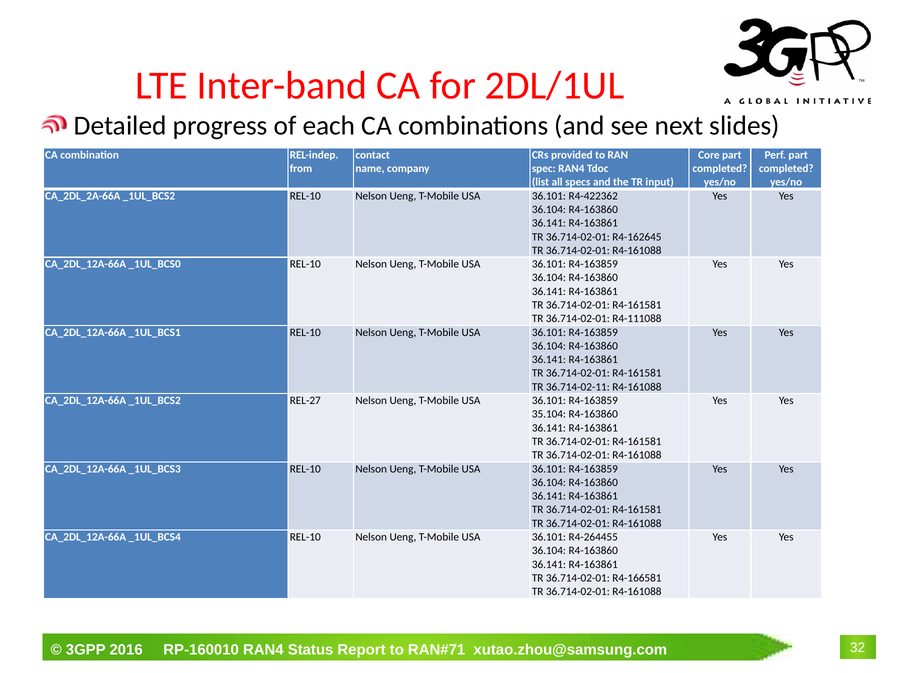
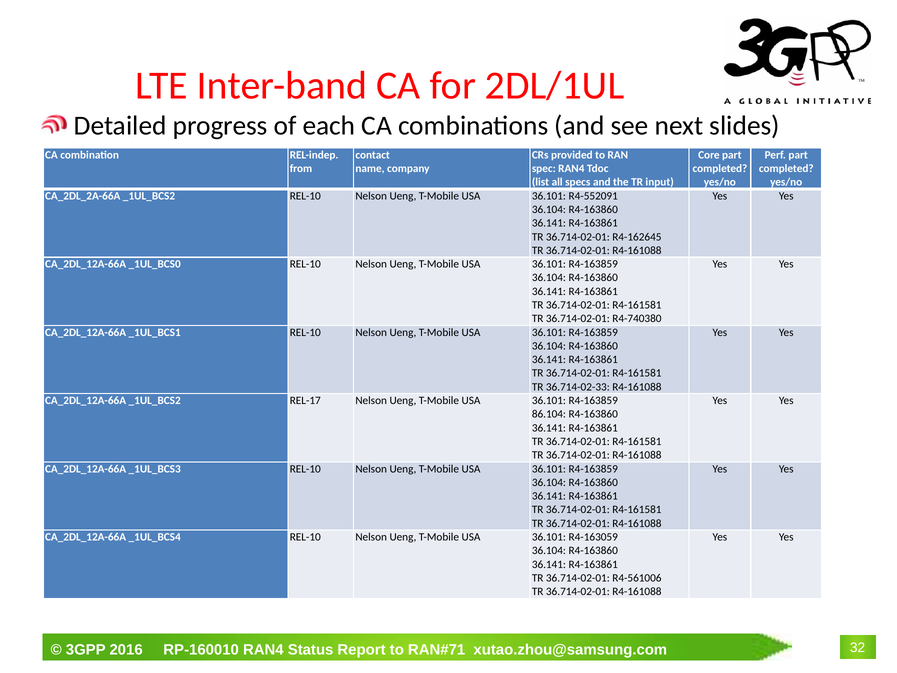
R4-422362: R4-422362 -> R4-552091 (593, 196)
R4-111088: R4-111088 -> R4-740380 (637, 319)
36.714-02-11: 36.714-02-11 -> 36.714-02-33 (578, 387)
REL-27: REL-27 -> REL-17 (305, 400)
35.104: 35.104 -> 86.104 (549, 414)
R4-264455: R4-264455 -> R4-163059 (593, 537)
R4-166581: R4-166581 -> R4-561006 (637, 578)
